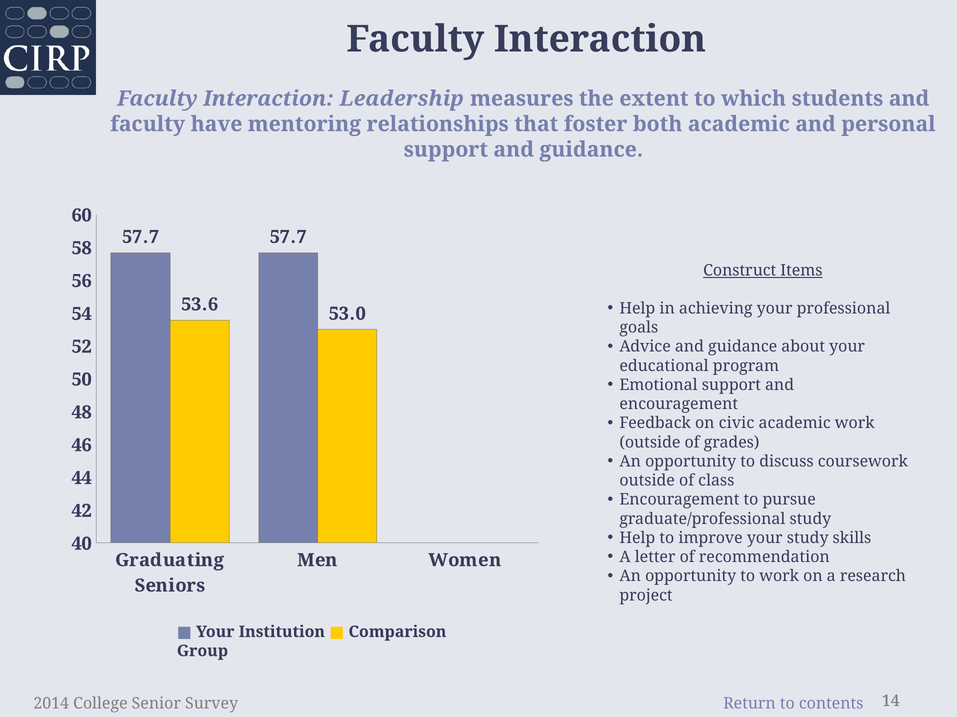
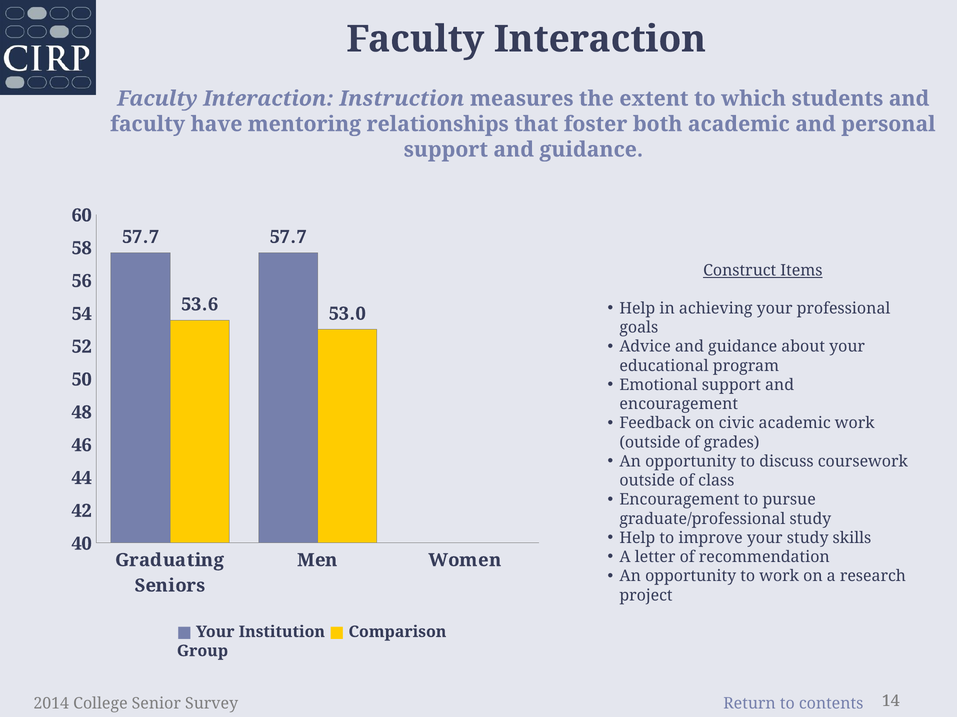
Leadership: Leadership -> Instruction (402, 99)
